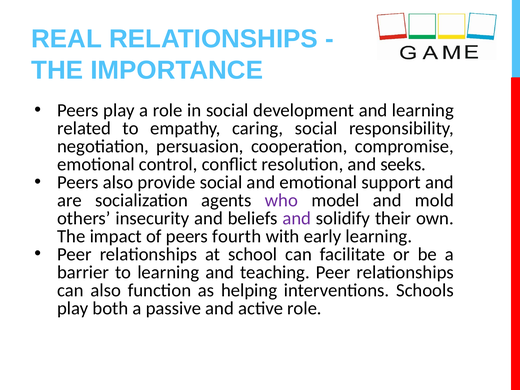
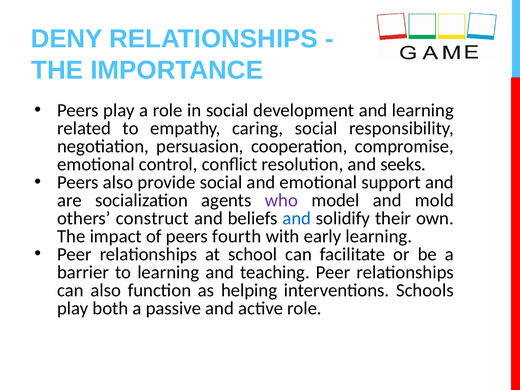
REAL: REAL -> DENY (67, 39)
insecurity: insecurity -> construct (152, 218)
and colour: purple -> blue (297, 218)
